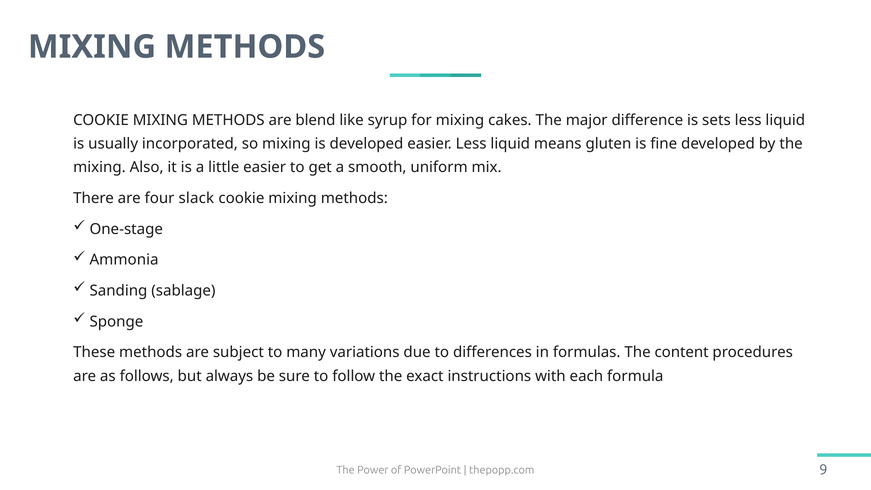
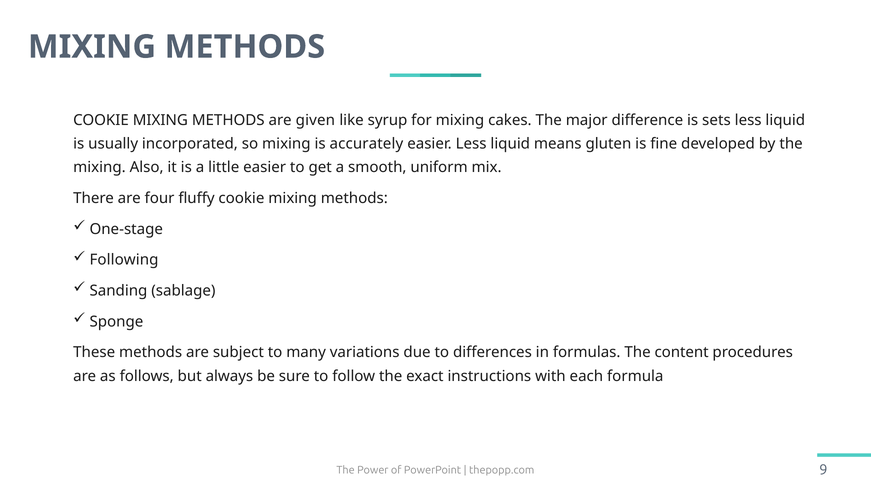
blend: blend -> given (315, 120)
is developed: developed -> accurately (366, 144)
slack: slack -> fluffy (196, 198)
Ammonia: Ammonia -> Following (124, 260)
